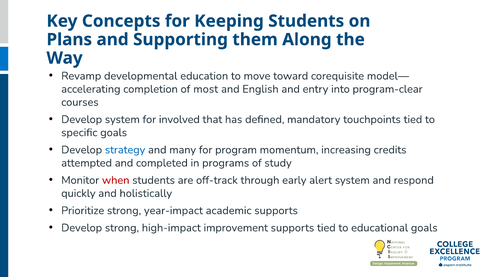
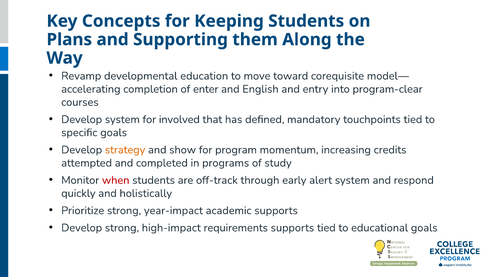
most: most -> enter (206, 89)
strategy colour: blue -> orange (125, 150)
many: many -> show (183, 150)
improvement: improvement -> requirements (236, 228)
